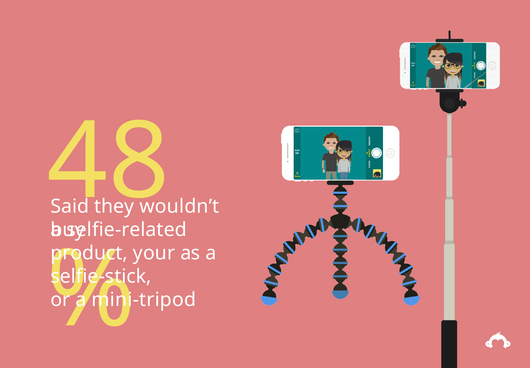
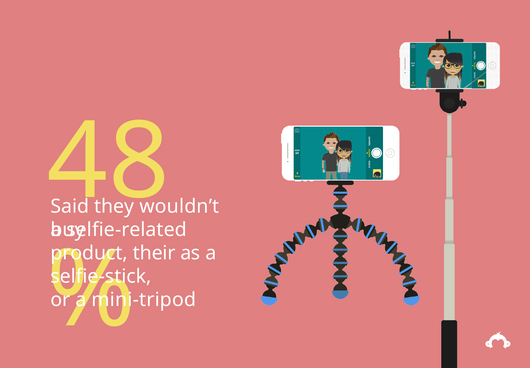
your: your -> their (154, 253)
